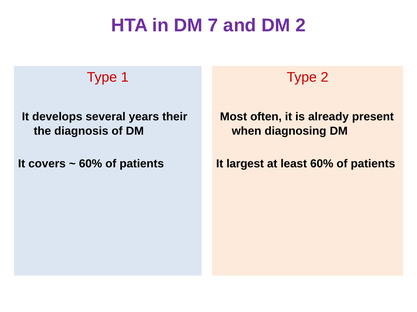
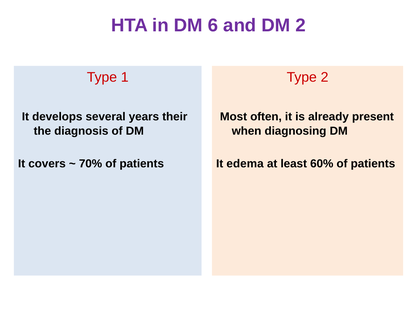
7: 7 -> 6 (213, 26)
60%: 60% -> 70% (91, 164)
largest: largest -> edema (245, 164)
